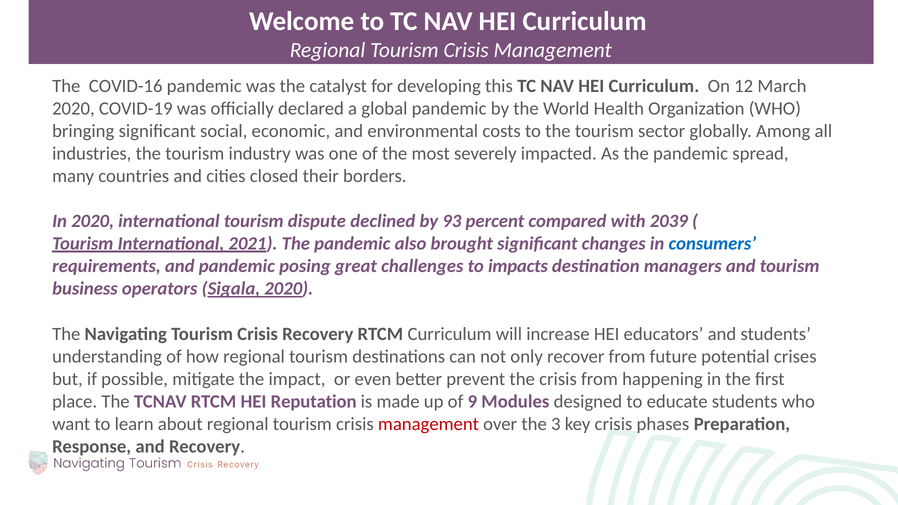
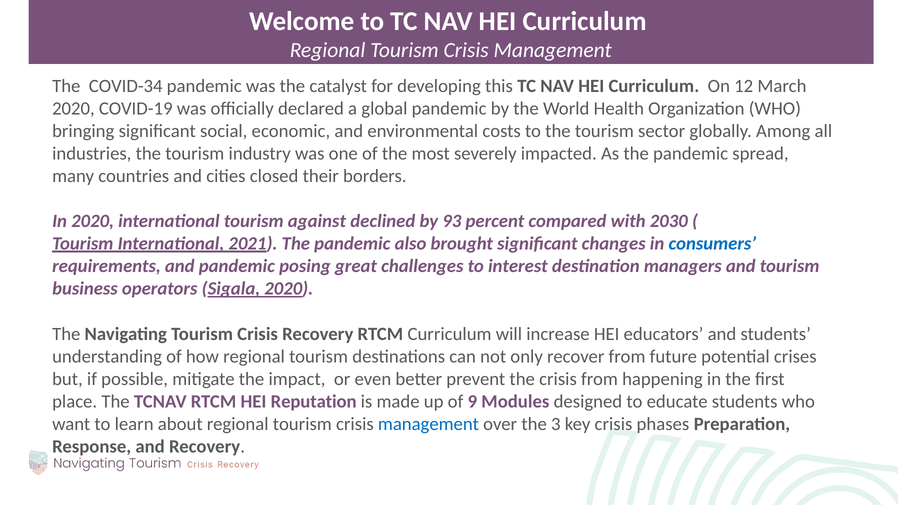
COVID-16: COVID-16 -> COVID-34 (126, 86)
dispute: dispute -> against (317, 221)
2039: 2039 -> 2030 (669, 221)
impacts: impacts -> interest (518, 266)
management colour: red -> blue (428, 424)
